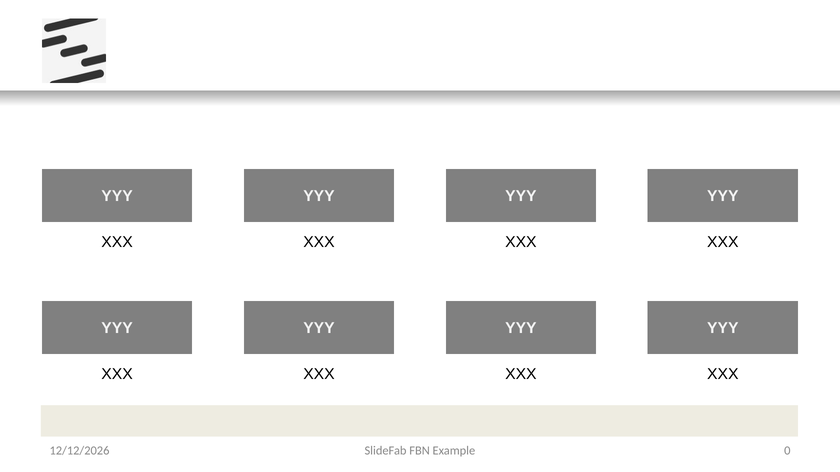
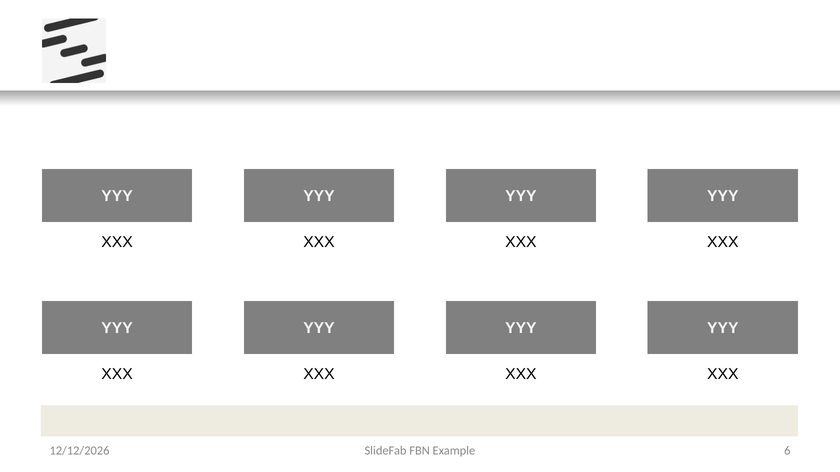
0: 0 -> 6 (787, 451)
